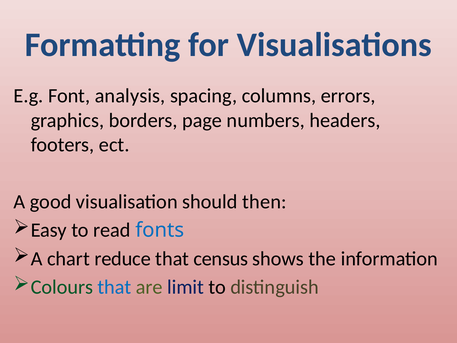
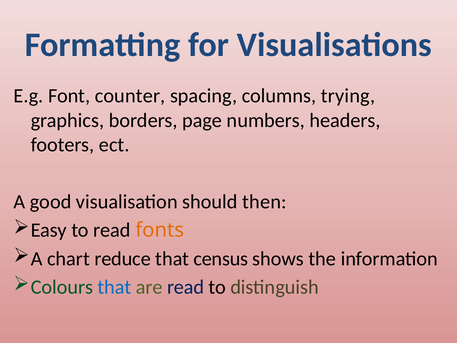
analysis: analysis -> counter (130, 96)
errors: errors -> trying (348, 96)
fonts colour: blue -> orange (160, 230)
are limit: limit -> read (186, 287)
